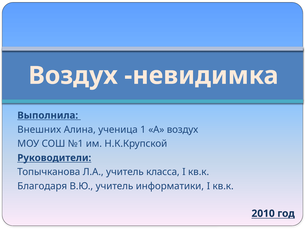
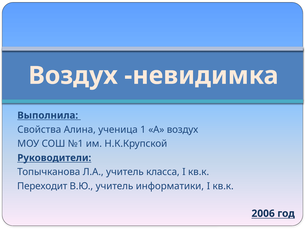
Внешних: Внешних -> Свойства (39, 129)
Благодаря: Благодаря -> Переходит (42, 186)
2010: 2010 -> 2006 (263, 213)
